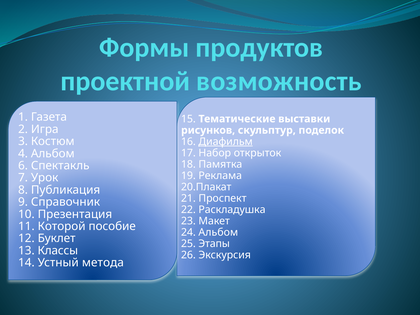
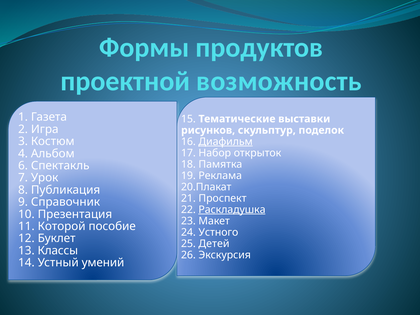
Раскладушка underline: none -> present (232, 210)
24 Альбом: Альбом -> Устного (218, 232)
Этапы: Этапы -> Детей (214, 244)
метода: метода -> умений (103, 263)
